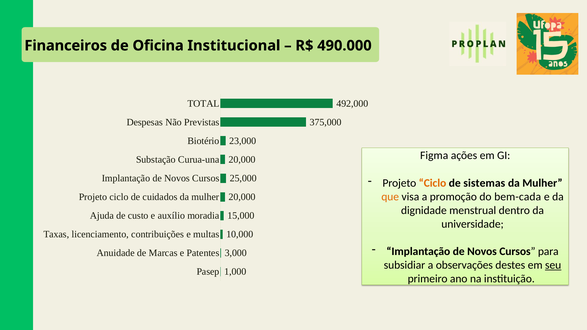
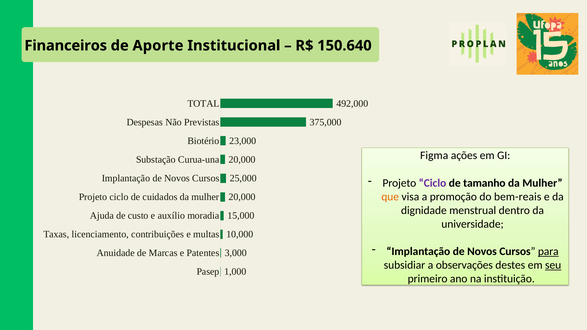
Oficina: Oficina -> Aporte (158, 46)
490.000: 490.000 -> 150.640 (344, 46)
Ciclo colour: orange -> purple (433, 183)
sistemas: sistemas -> tamanho (484, 183)
bem-cada: bem-cada -> bem-reais (518, 197)
para underline: none -> present (548, 252)
